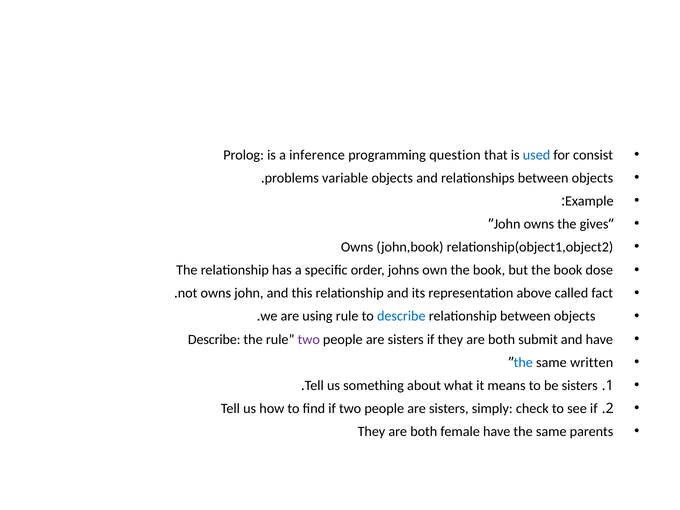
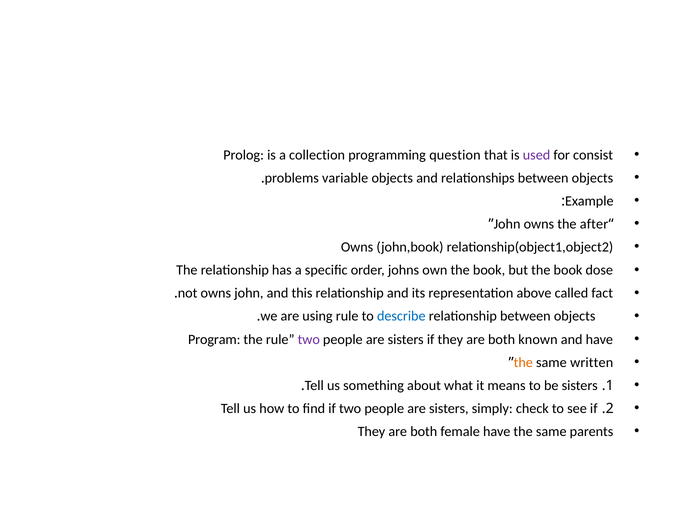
inference: inference -> collection (317, 155)
used colour: blue -> purple (537, 155)
gives: gives -> after (594, 224)
Describe: Describe -> Program (214, 339)
submit: submit -> known (538, 339)
the colour: blue -> orange (523, 362)
